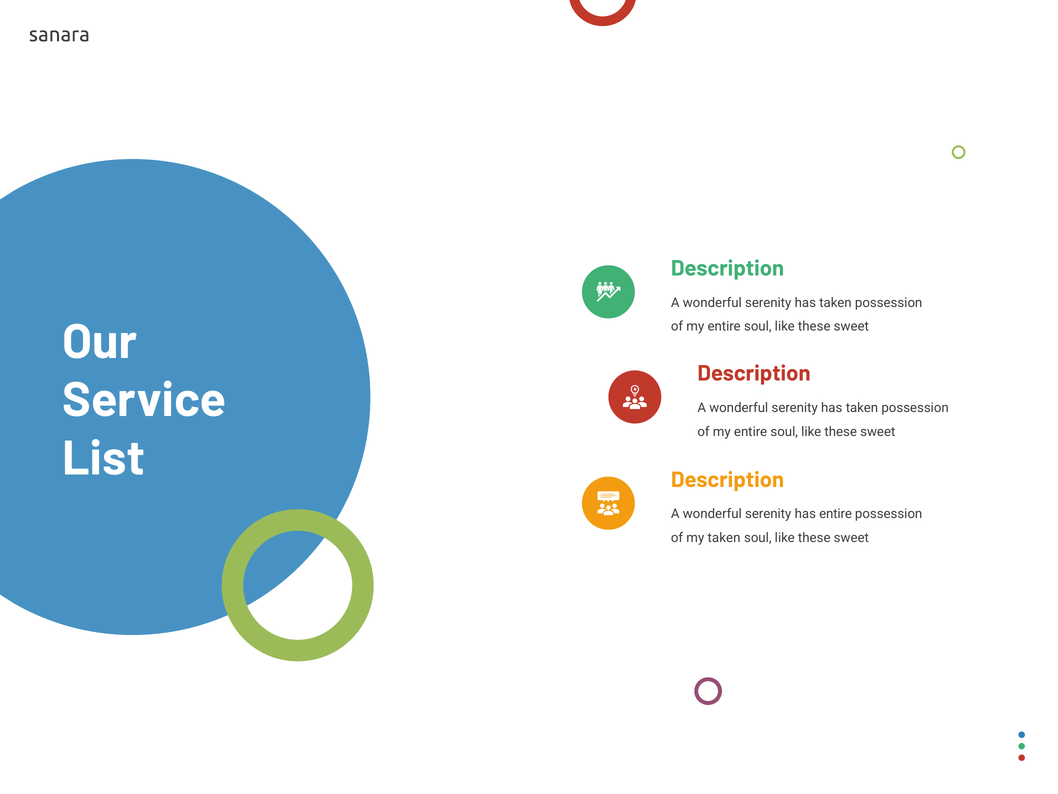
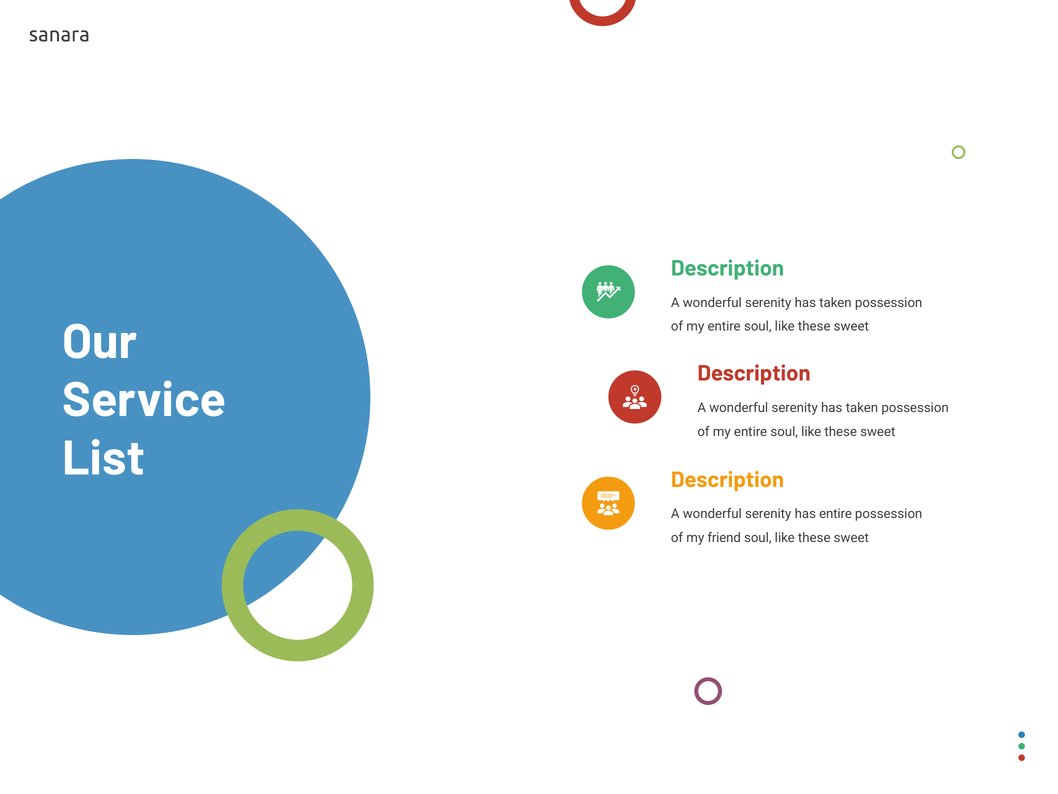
my taken: taken -> friend (724, 538)
